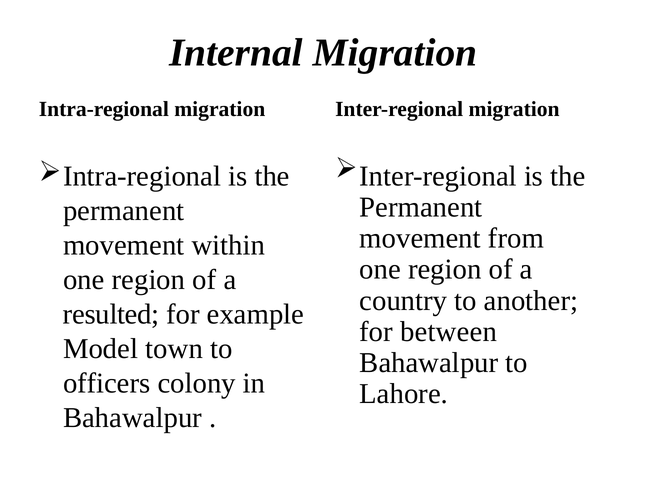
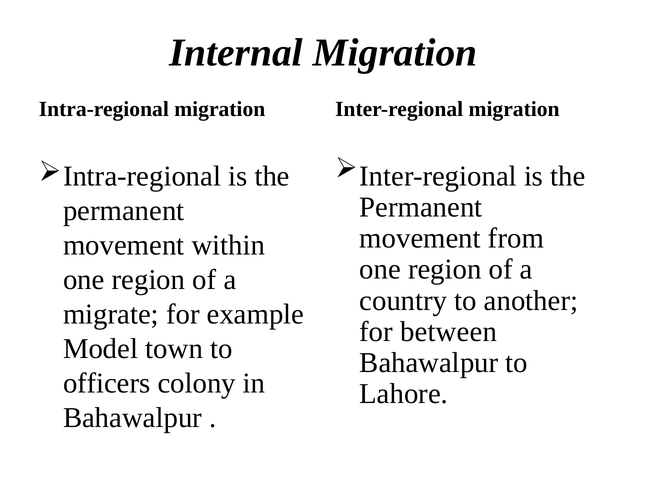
resulted: resulted -> migrate (111, 314)
